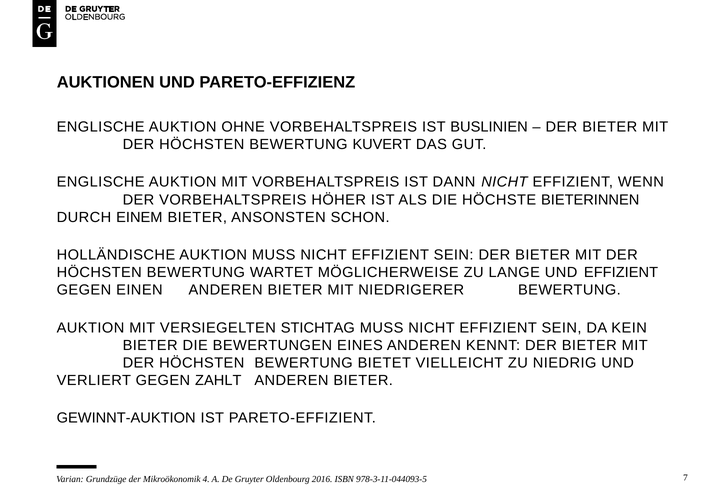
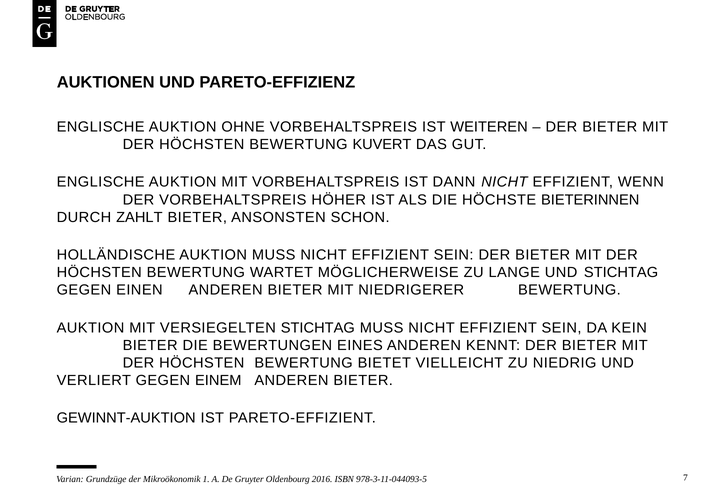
BUSLINIEN: BUSLINIEN -> WEITEREN (489, 127)
EINEM: EINEM -> ZAHLT (139, 217)
UND EFFIZIENT: EFFIZIENT -> STICHTAG (621, 273)
ZAHLT: ZAHLT -> EINEM (218, 381)
4: 4 -> 1 (206, 480)
